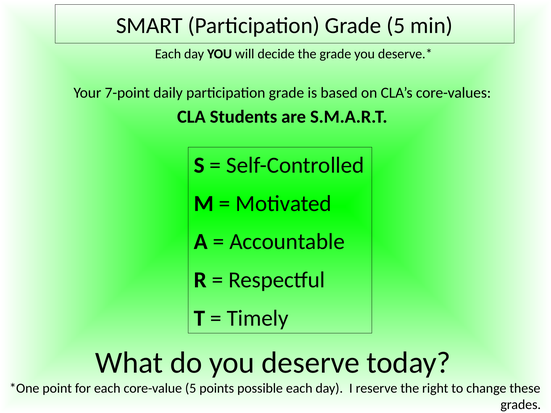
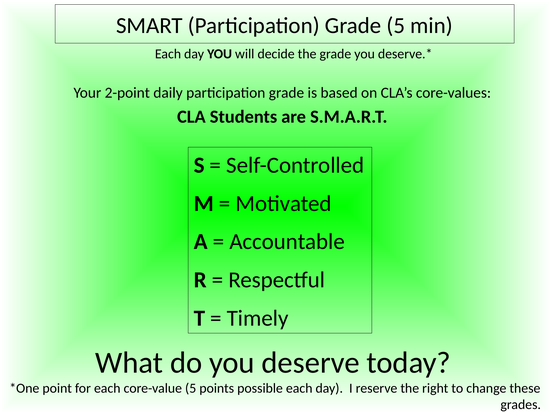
7-point: 7-point -> 2-point (127, 93)
